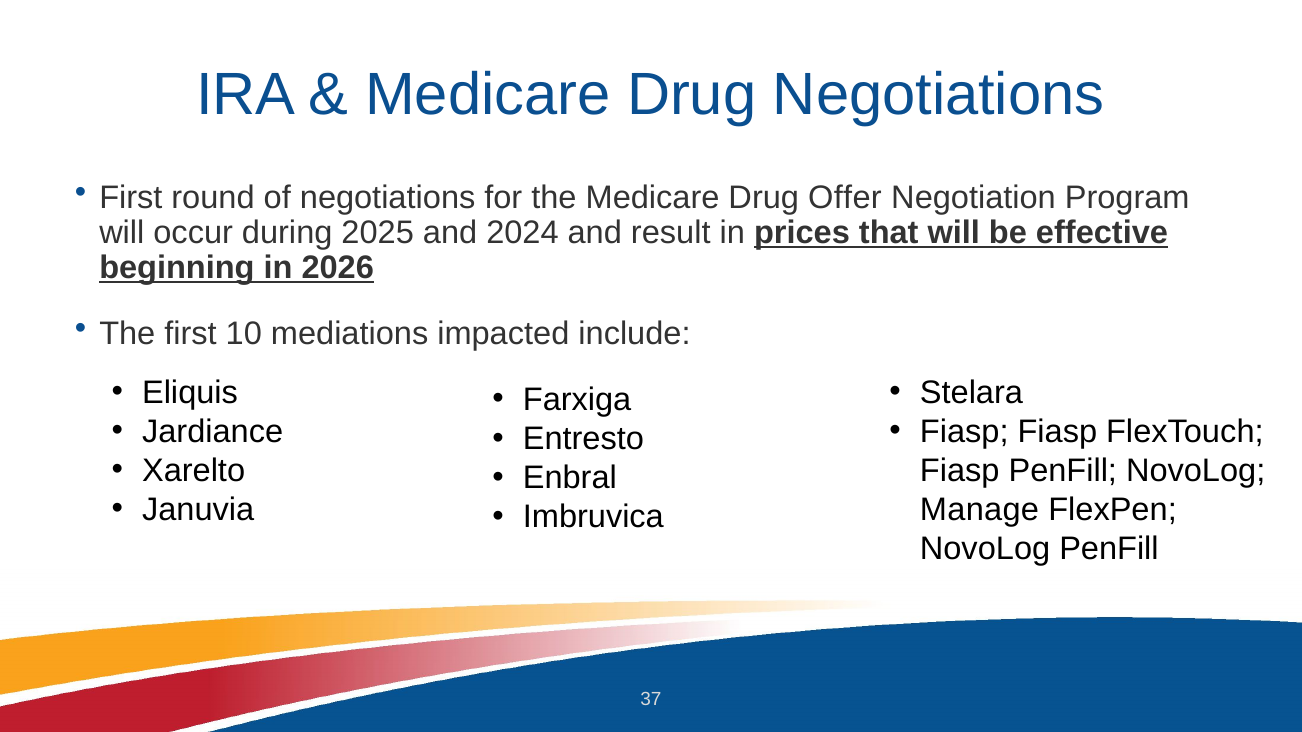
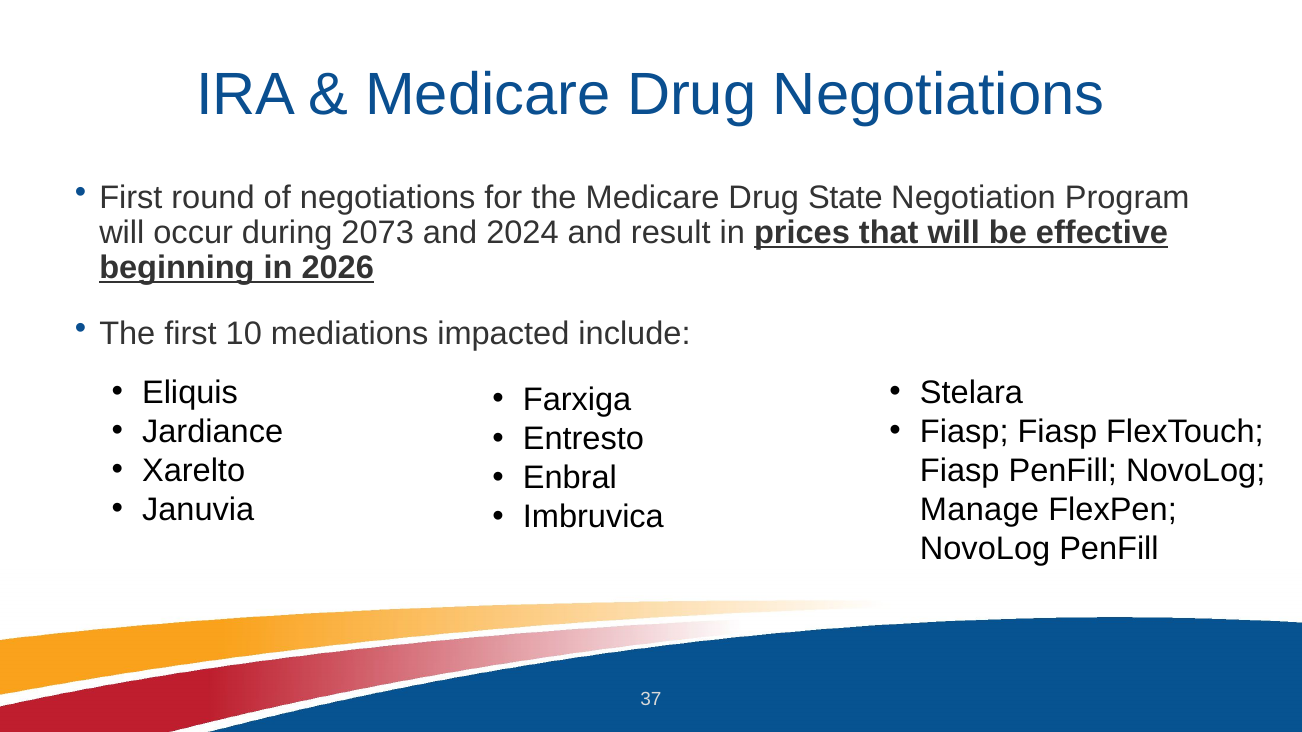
Offer: Offer -> State (845, 198)
2025: 2025 -> 2073 (378, 233)
